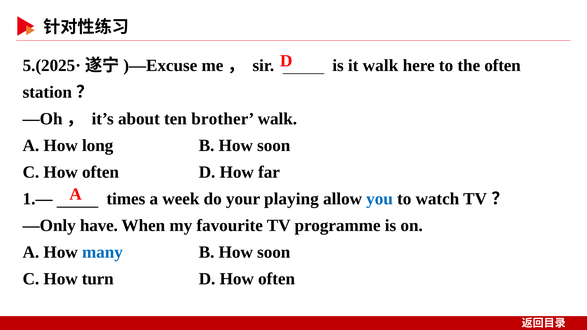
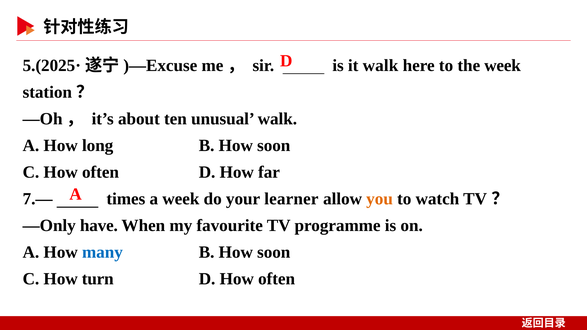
the often: often -> week (503, 65)
brother: brother -> unusual (223, 119)
1.—: 1.— -> 7.— (38, 199)
playing: playing -> learner (291, 199)
you colour: blue -> orange (380, 199)
